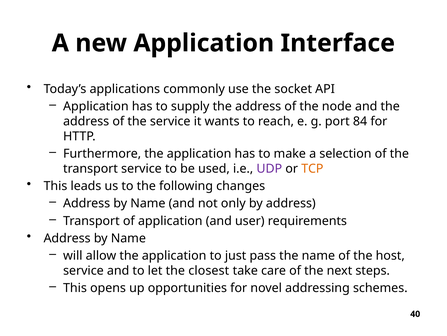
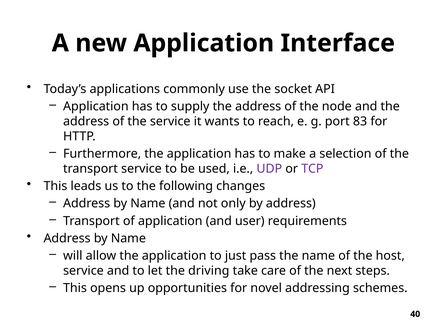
84: 84 -> 83 (360, 121)
TCP colour: orange -> purple (312, 168)
closest: closest -> driving (209, 270)
